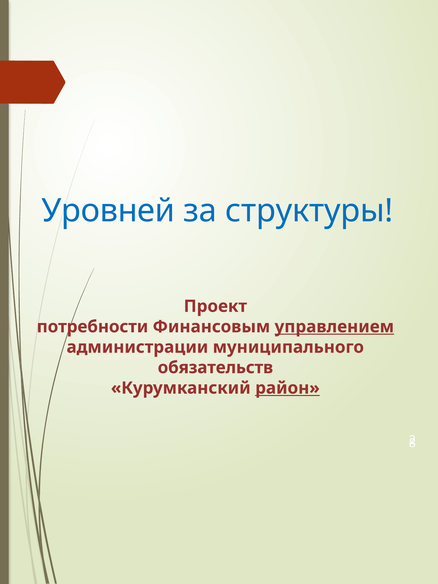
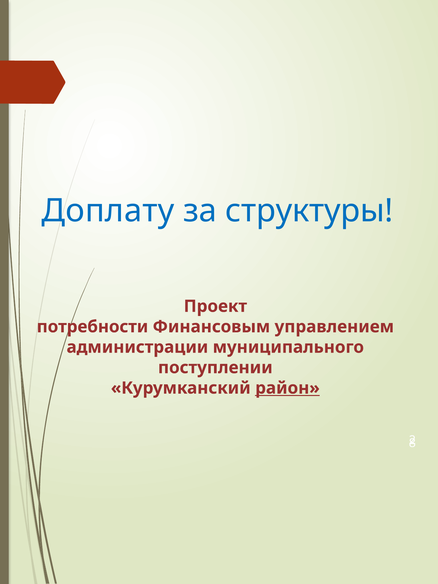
Уровней: Уровней -> Доплату (108, 211)
управлением underline: present -> none (334, 327)
обязательств: обязательств -> поступлении (215, 368)
